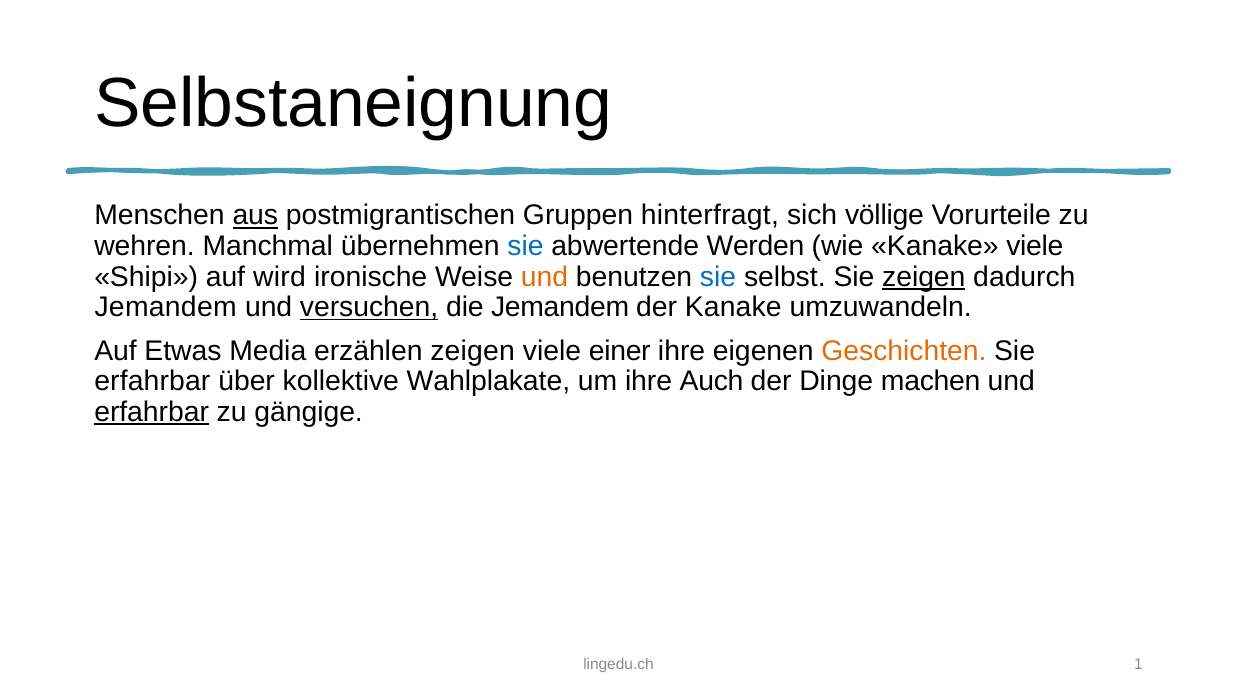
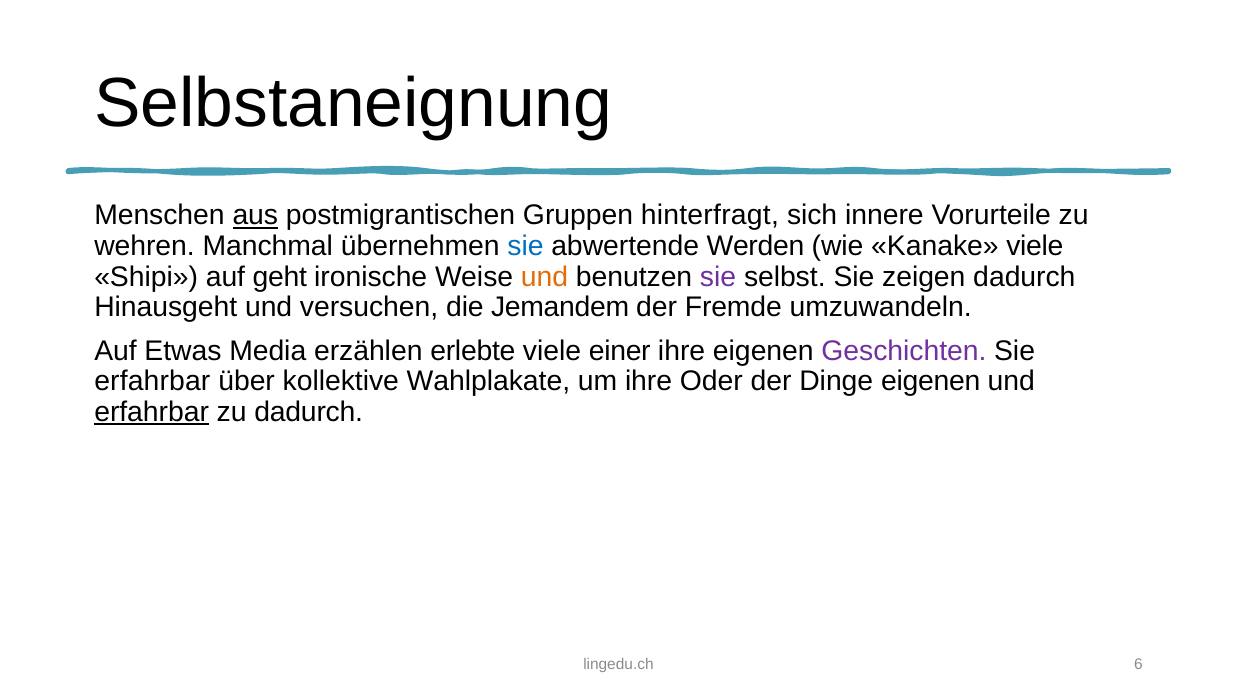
völlige: völlige -> innere (884, 215)
wird: wird -> geht (280, 277)
sie colour: blue -> purple (718, 277)
zeigen underline: present -> none (924, 277)
Jemandem: Jemandem -> Hinausgeht (166, 307)
versuchen underline: present -> none (369, 307)
der Kanake: Kanake -> Fremde (733, 307)
erzählen zeigen: zeigen -> erlebte (473, 351)
Geschichten colour: orange -> purple (904, 351)
Auch: Auch -> Oder (711, 381)
Dinge machen: machen -> eigenen (931, 381)
zu gängige: gängige -> dadurch (309, 412)
1: 1 -> 6 (1138, 664)
